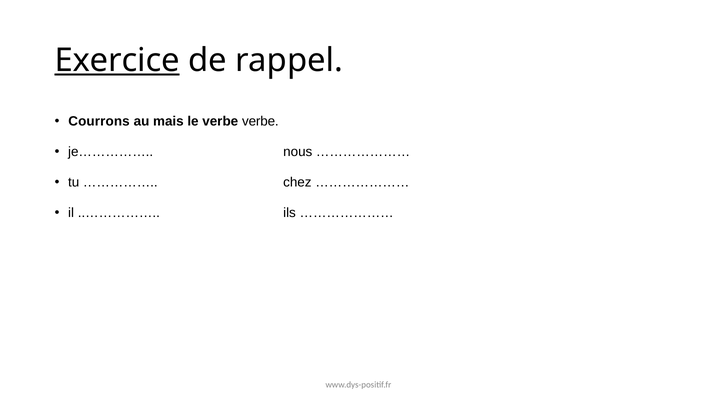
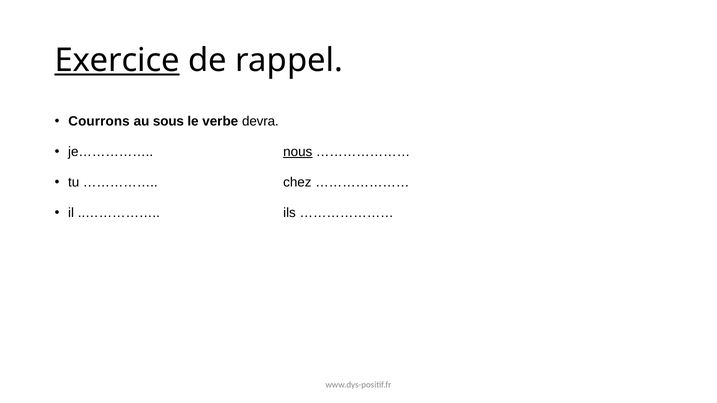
mais: mais -> sous (168, 121)
verbe verbe: verbe -> devra (260, 121)
nous underline: none -> present (298, 152)
